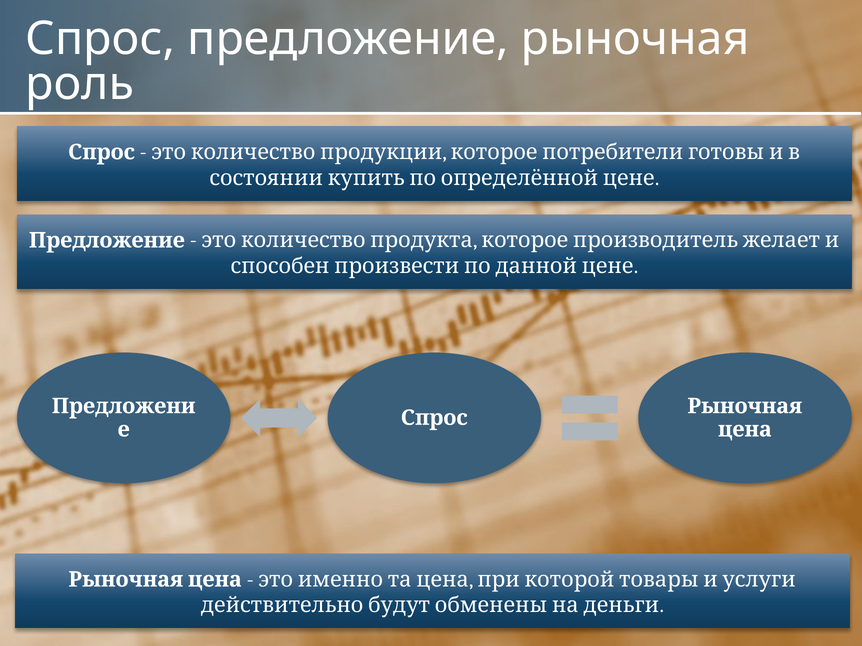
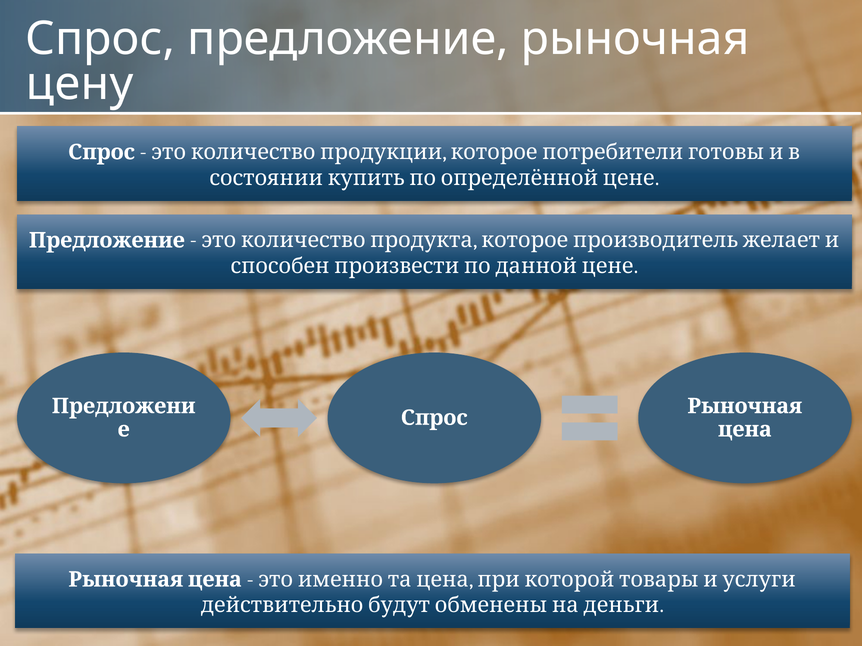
роль: роль -> цену (80, 84)
